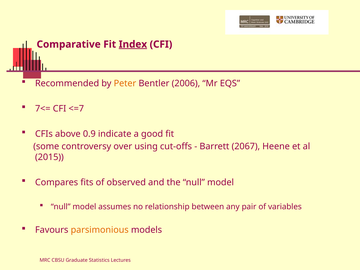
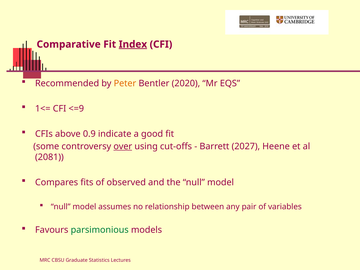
2006: 2006 -> 2020 (186, 83)
7<=: 7<= -> 1<= (43, 109)
<=7: <=7 -> <=9 (76, 109)
over underline: none -> present (123, 146)
2067: 2067 -> 2027 (246, 146)
2015: 2015 -> 2081 (49, 157)
parsimonious colour: orange -> green (100, 230)
